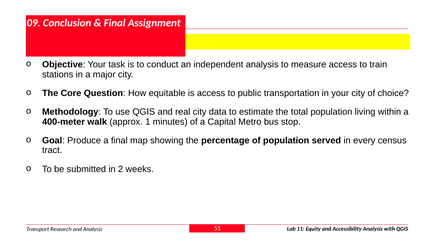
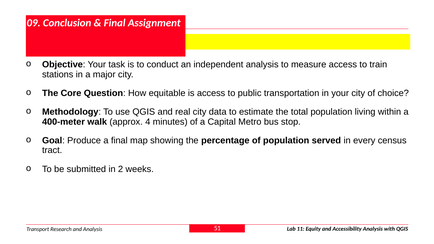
1: 1 -> 4 (148, 122)
